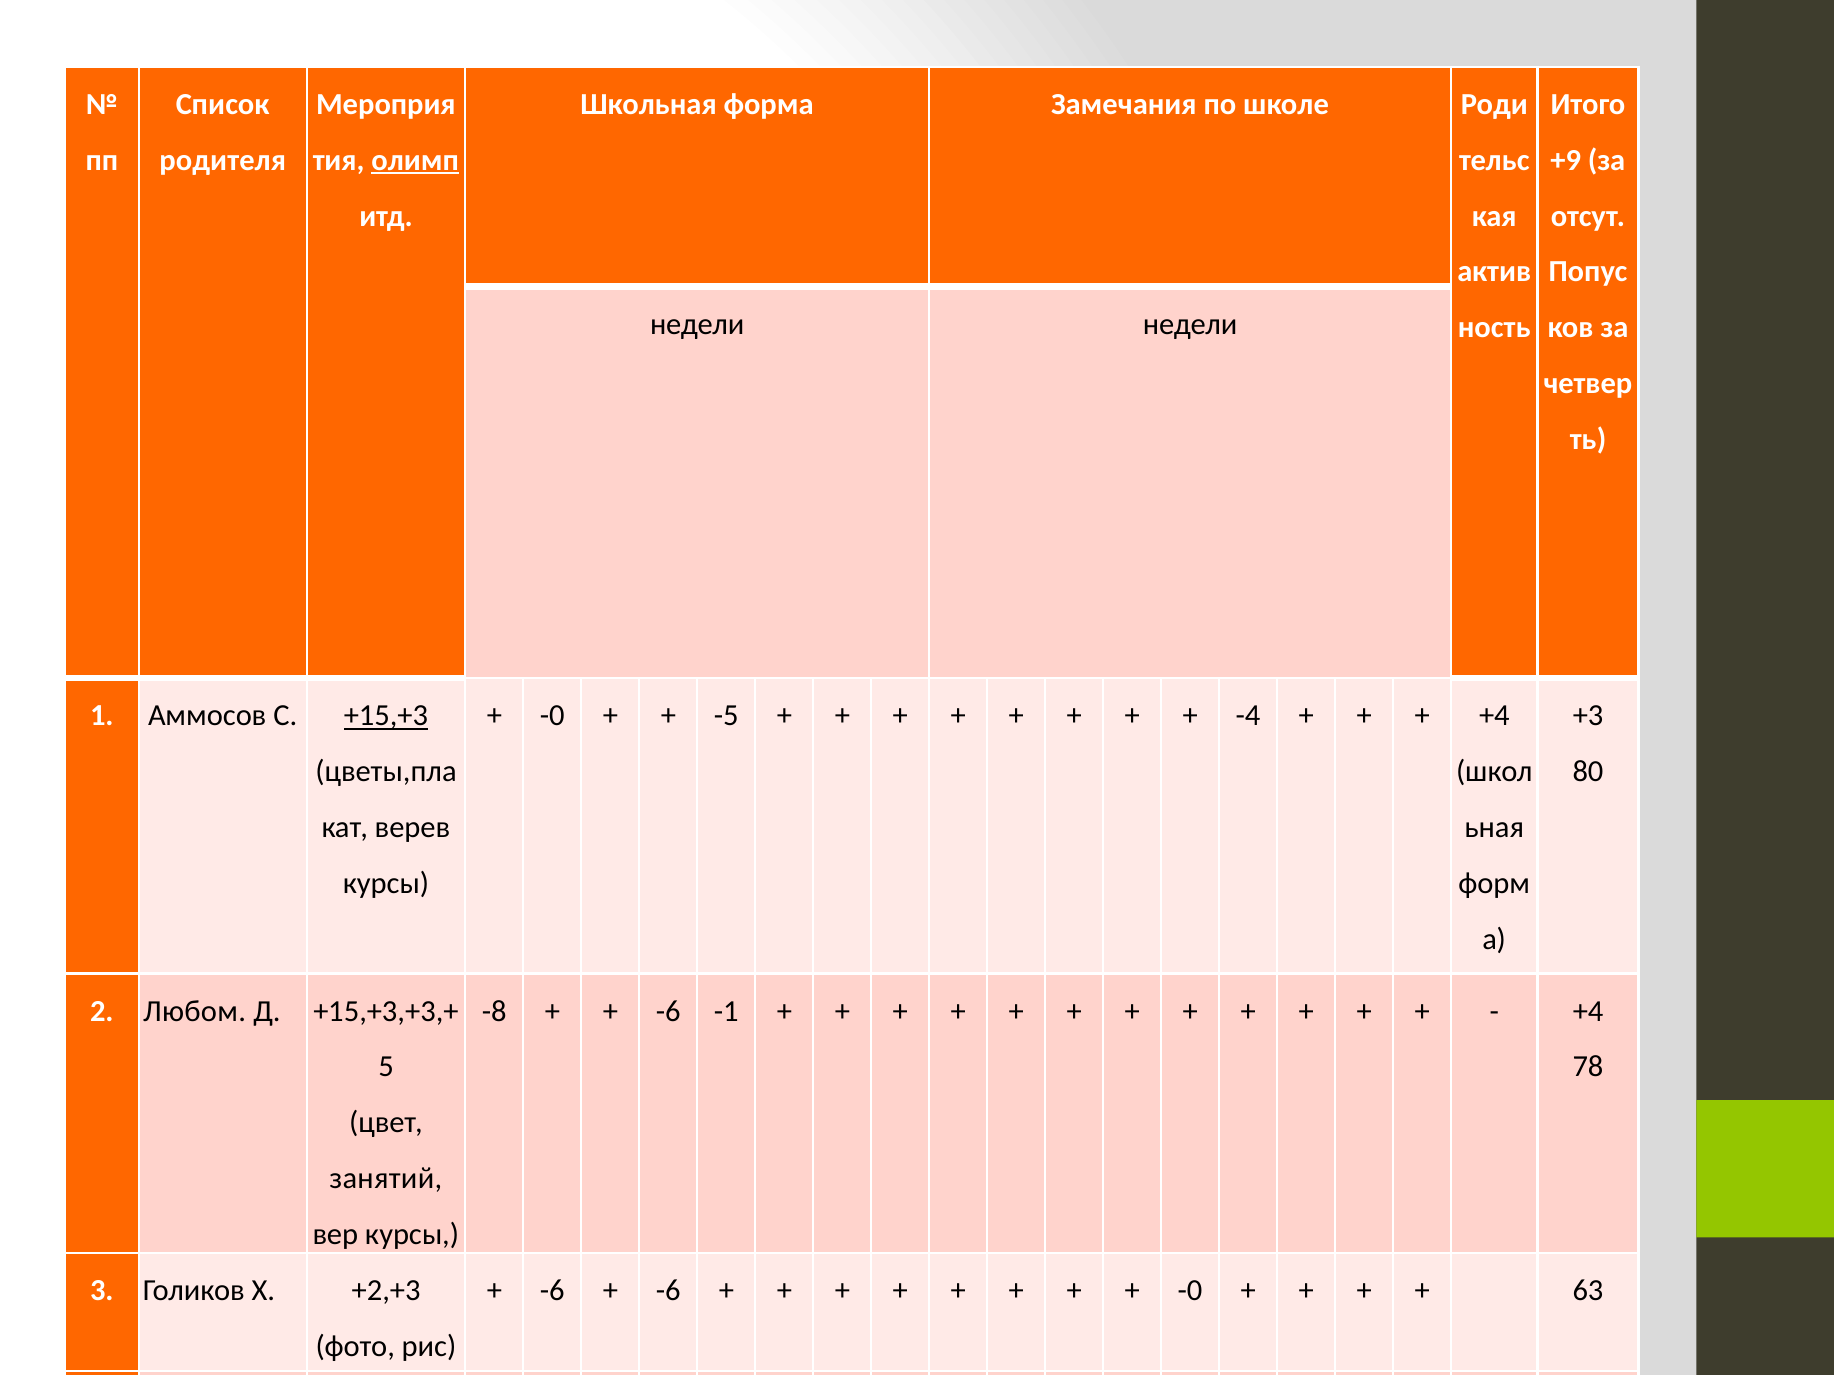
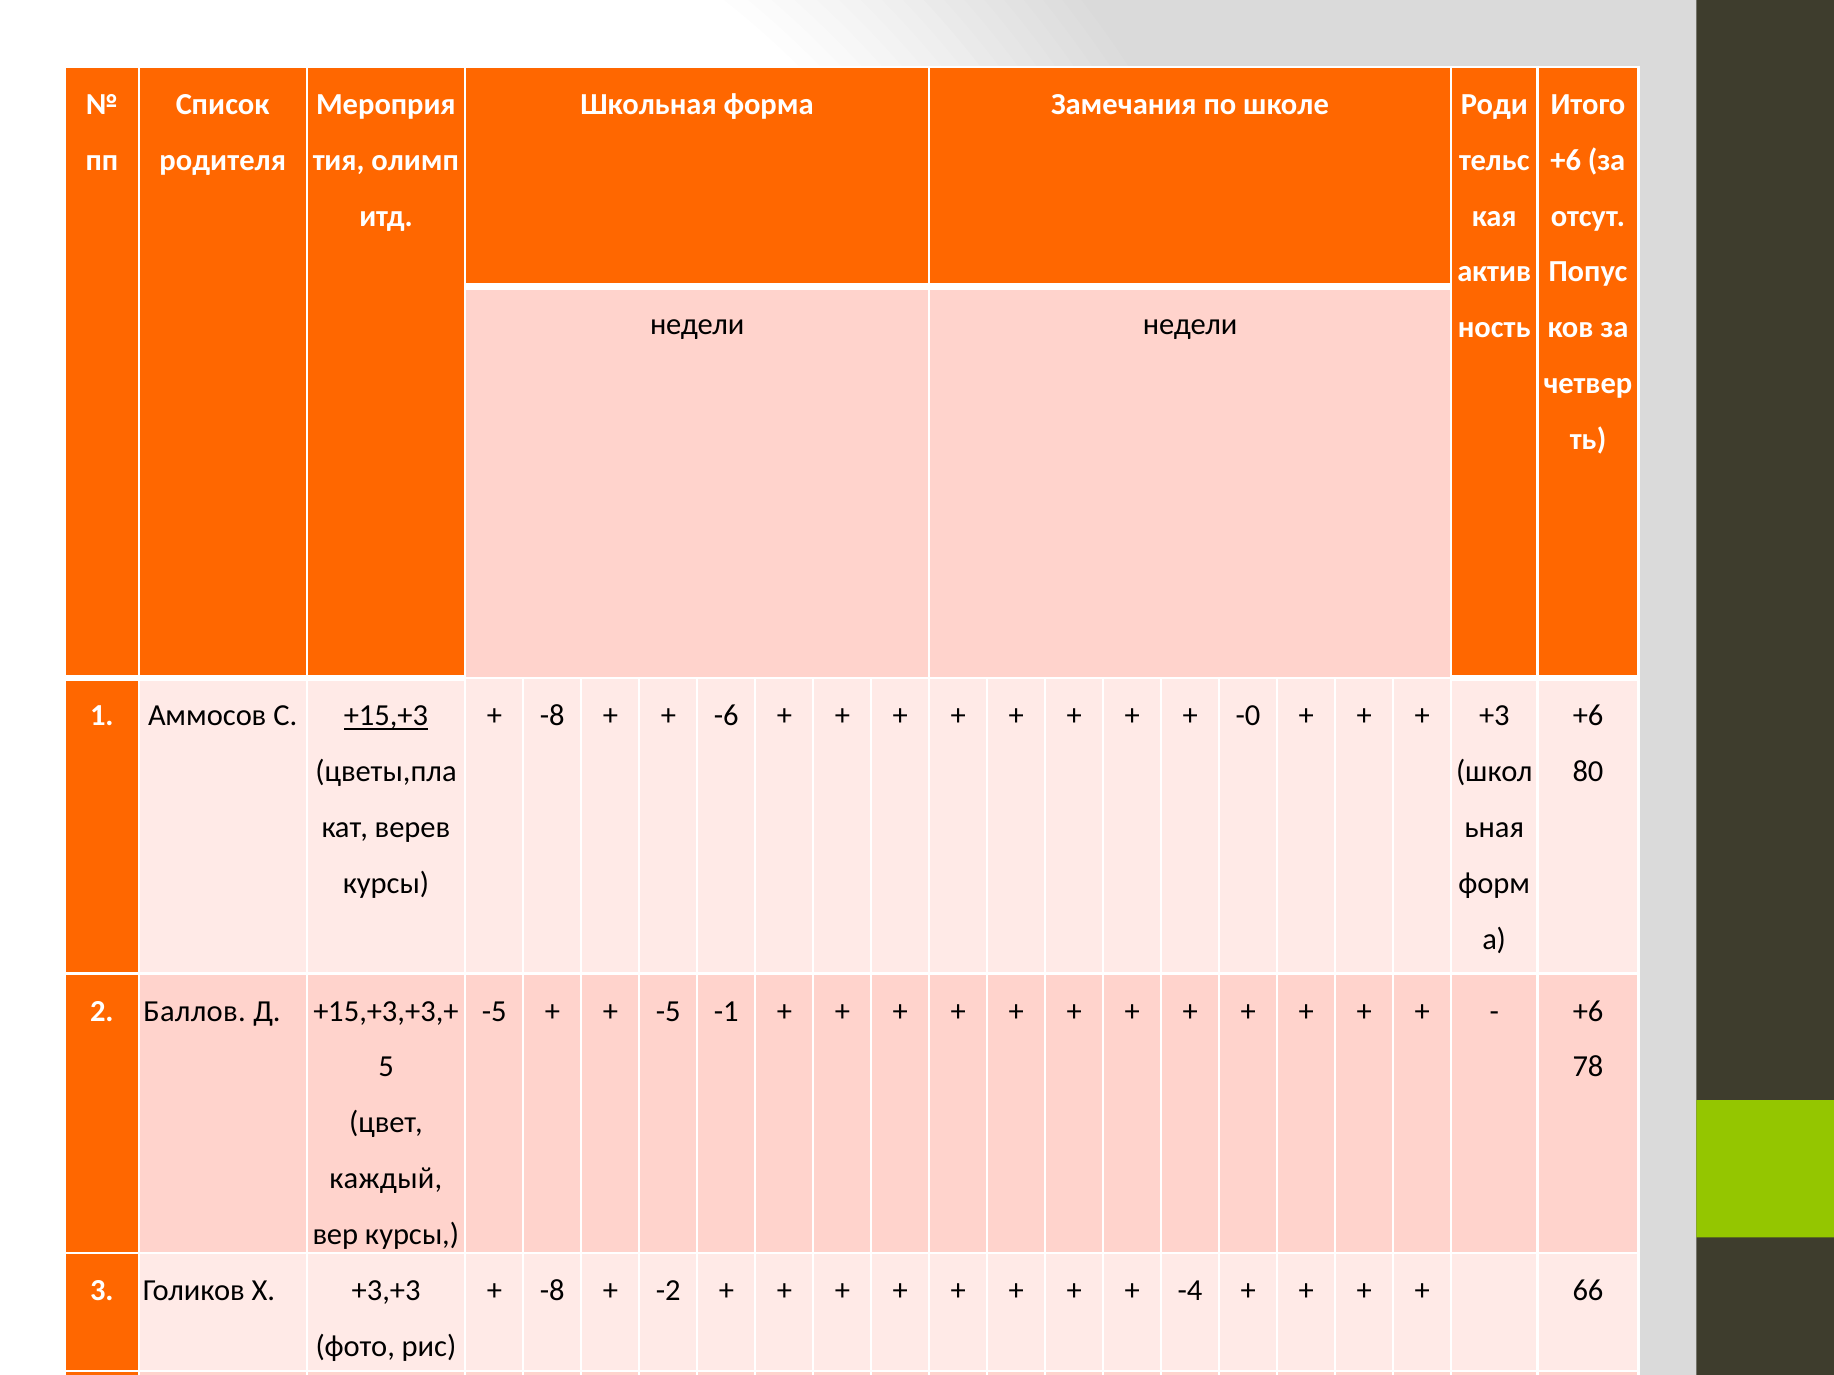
олимп underline: present -> none (415, 160)
+9: +9 -> +6 (1566, 160)
-0: -0 -> -8 (552, 716)
-5: -5 -> -6 (726, 716)
-4: -4 -> -0 (1248, 716)
+4: +4 -> +3 (1494, 716)
+3: +3 -> +6 (1588, 716)
Любом: Любом -> Баллов (195, 1011)
-8: -8 -> -5 (494, 1011)
-6: -6 -> -5 (668, 1011)
+4: +4 -> +6 (1588, 1011)
занятий: занятий -> каждый (386, 1179)
+2,+3: +2,+3 -> +3,+3 (386, 1291)
-6: -6 -> -8 (552, 1291)
-6: -6 -> -2 (668, 1291)
-0: -0 -> -4 (1190, 1291)
63: 63 -> 66 (1588, 1291)
